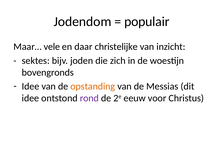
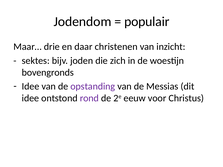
vele: vele -> drie (52, 47)
christelijke: christelijke -> christenen (116, 47)
opstanding colour: orange -> purple (93, 86)
